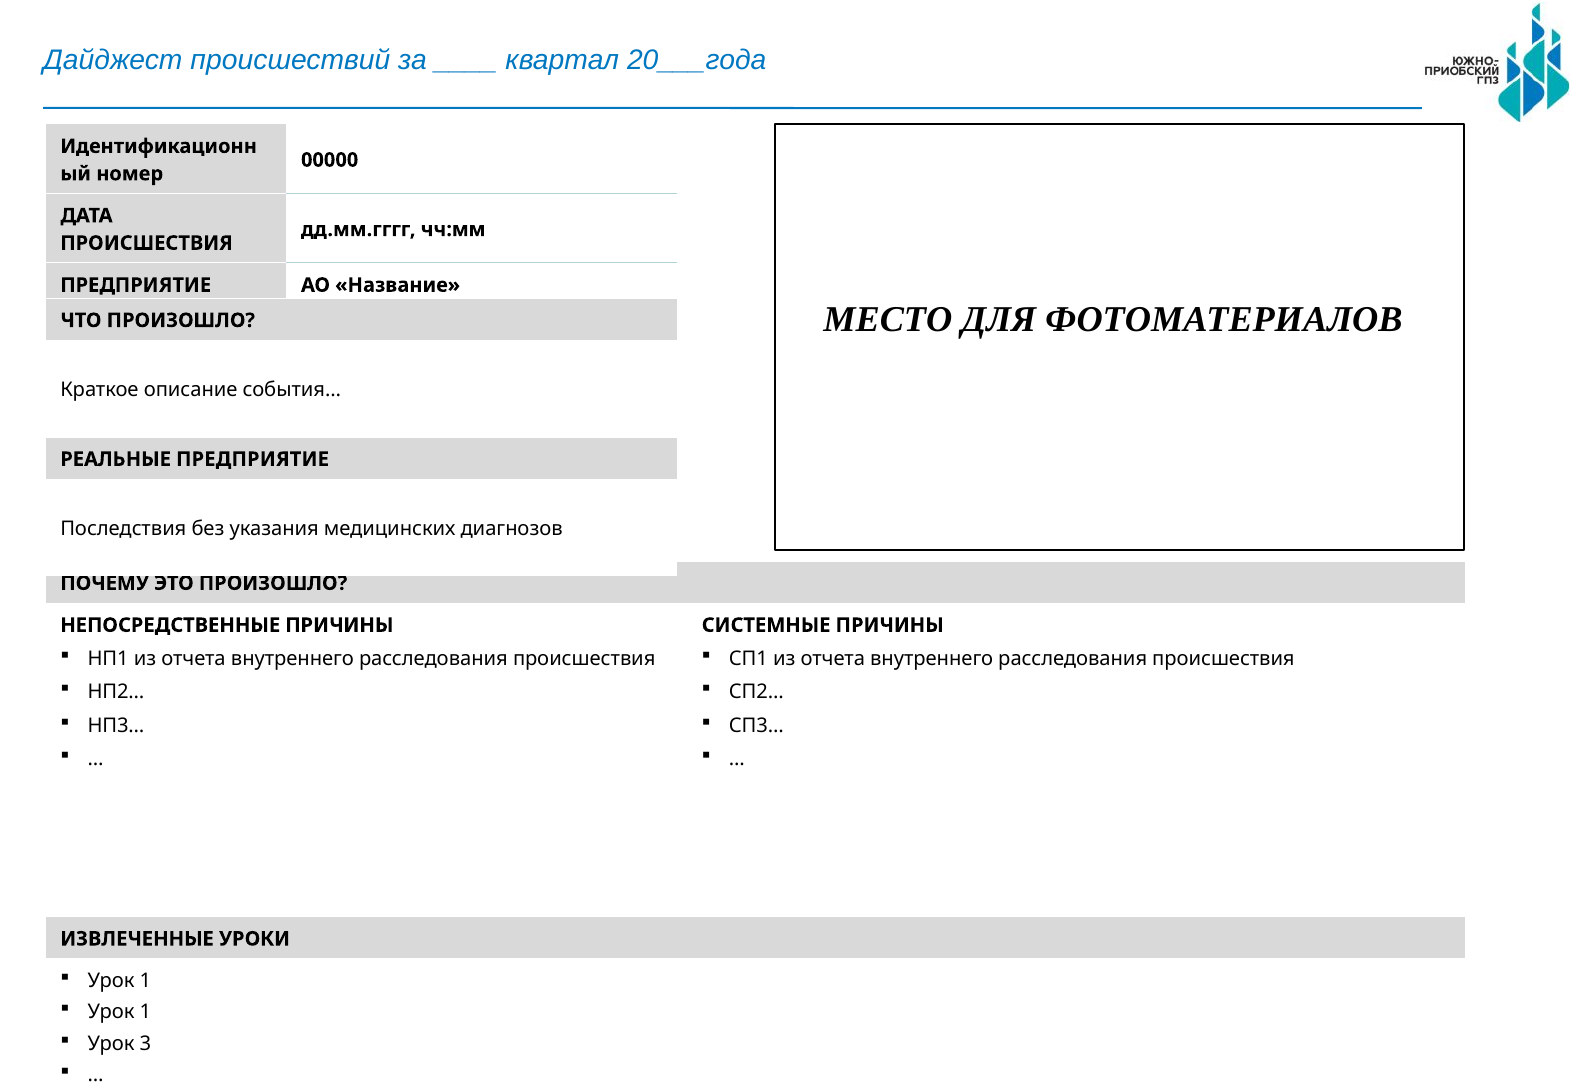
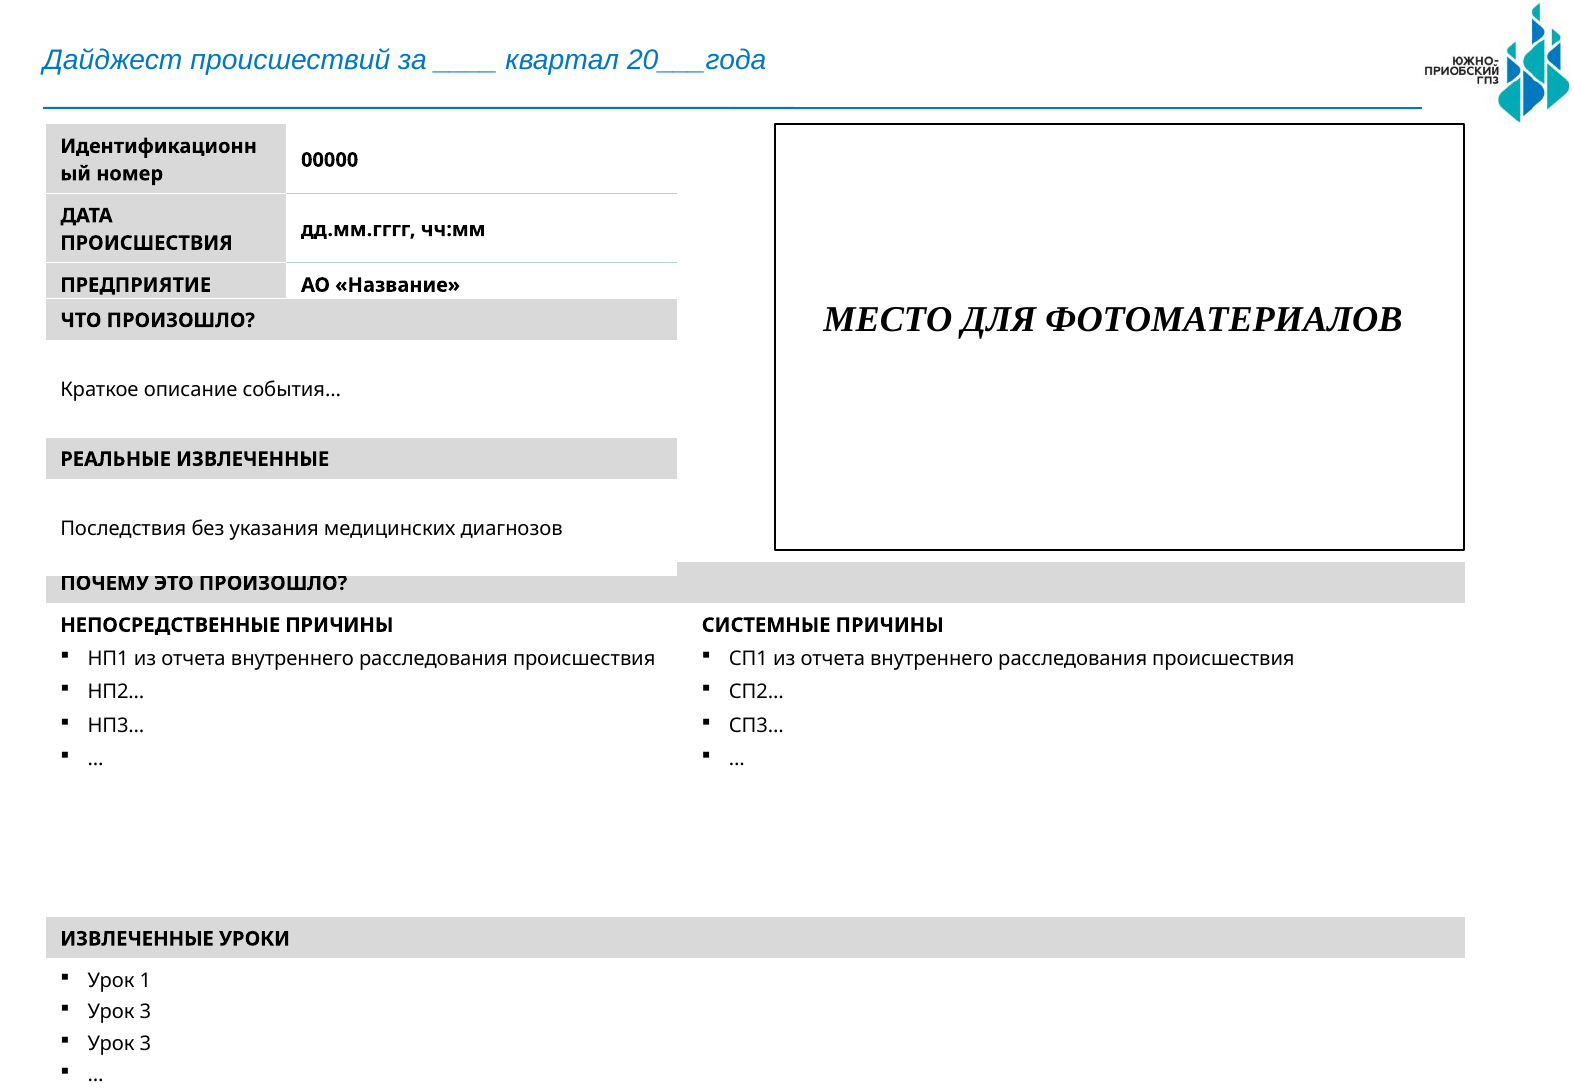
РЕАЛЬНЫЕ ПРЕДПРИЯТИЕ: ПРЕДПРИЯТИЕ -> ИЗВЛЕЧЕННЫЕ (253, 459)
1: 1 -> 3 (145, 1012)
